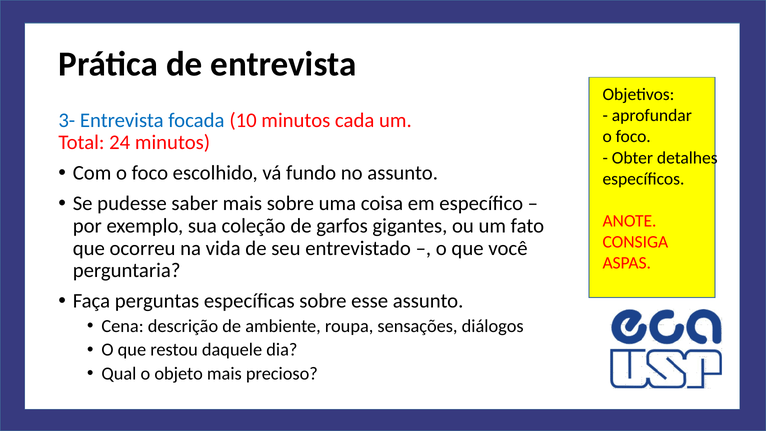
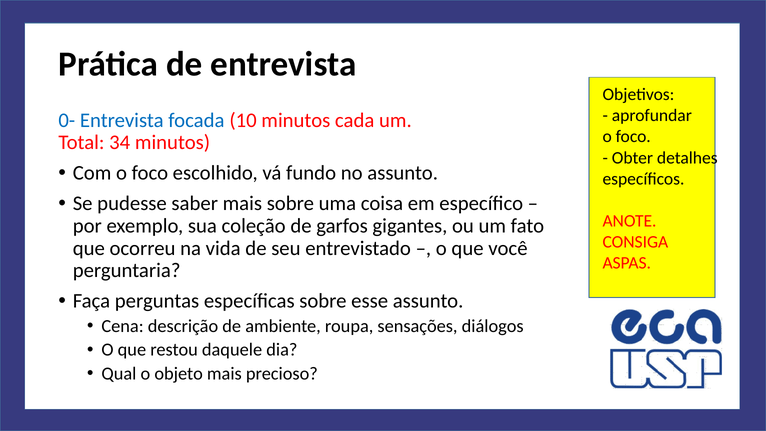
3-: 3- -> 0- (67, 120)
24: 24 -> 34 (120, 143)
